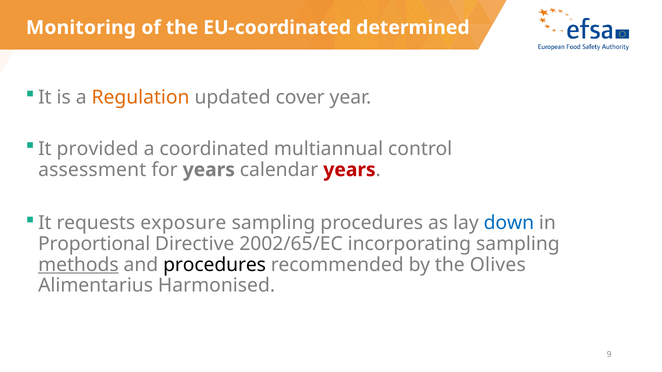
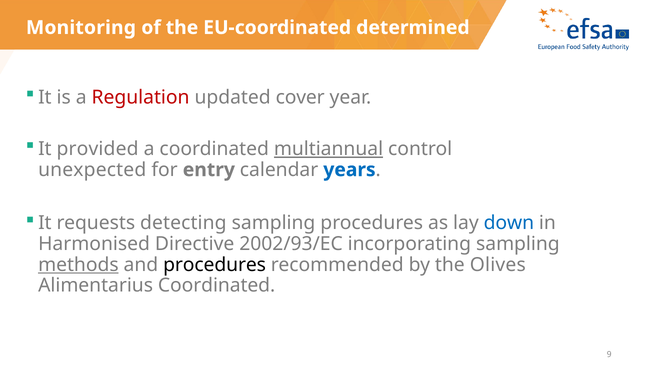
Regulation colour: orange -> red (141, 97)
multiannual underline: none -> present (329, 149)
assessment: assessment -> unexpected (92, 170)
for years: years -> entry (209, 170)
years colour: red -> blue (349, 170)
exposure: exposure -> detecting (183, 223)
Proportional: Proportional -> Harmonised (94, 244)
2002/65/EC: 2002/65/EC -> 2002/93/EC (291, 244)
Alimentarius Harmonised: Harmonised -> Coordinated (217, 286)
